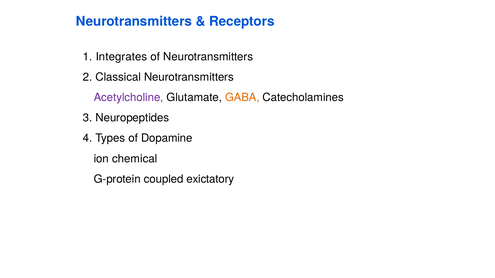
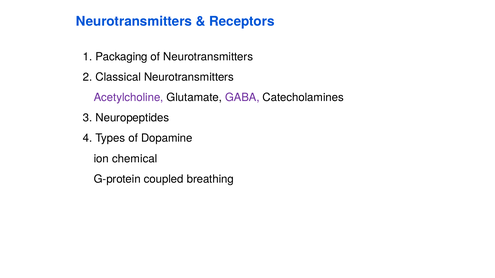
Integrates: Integrates -> Packaging (122, 57)
GABA colour: orange -> purple (242, 98)
exictatory: exictatory -> breathing (210, 179)
